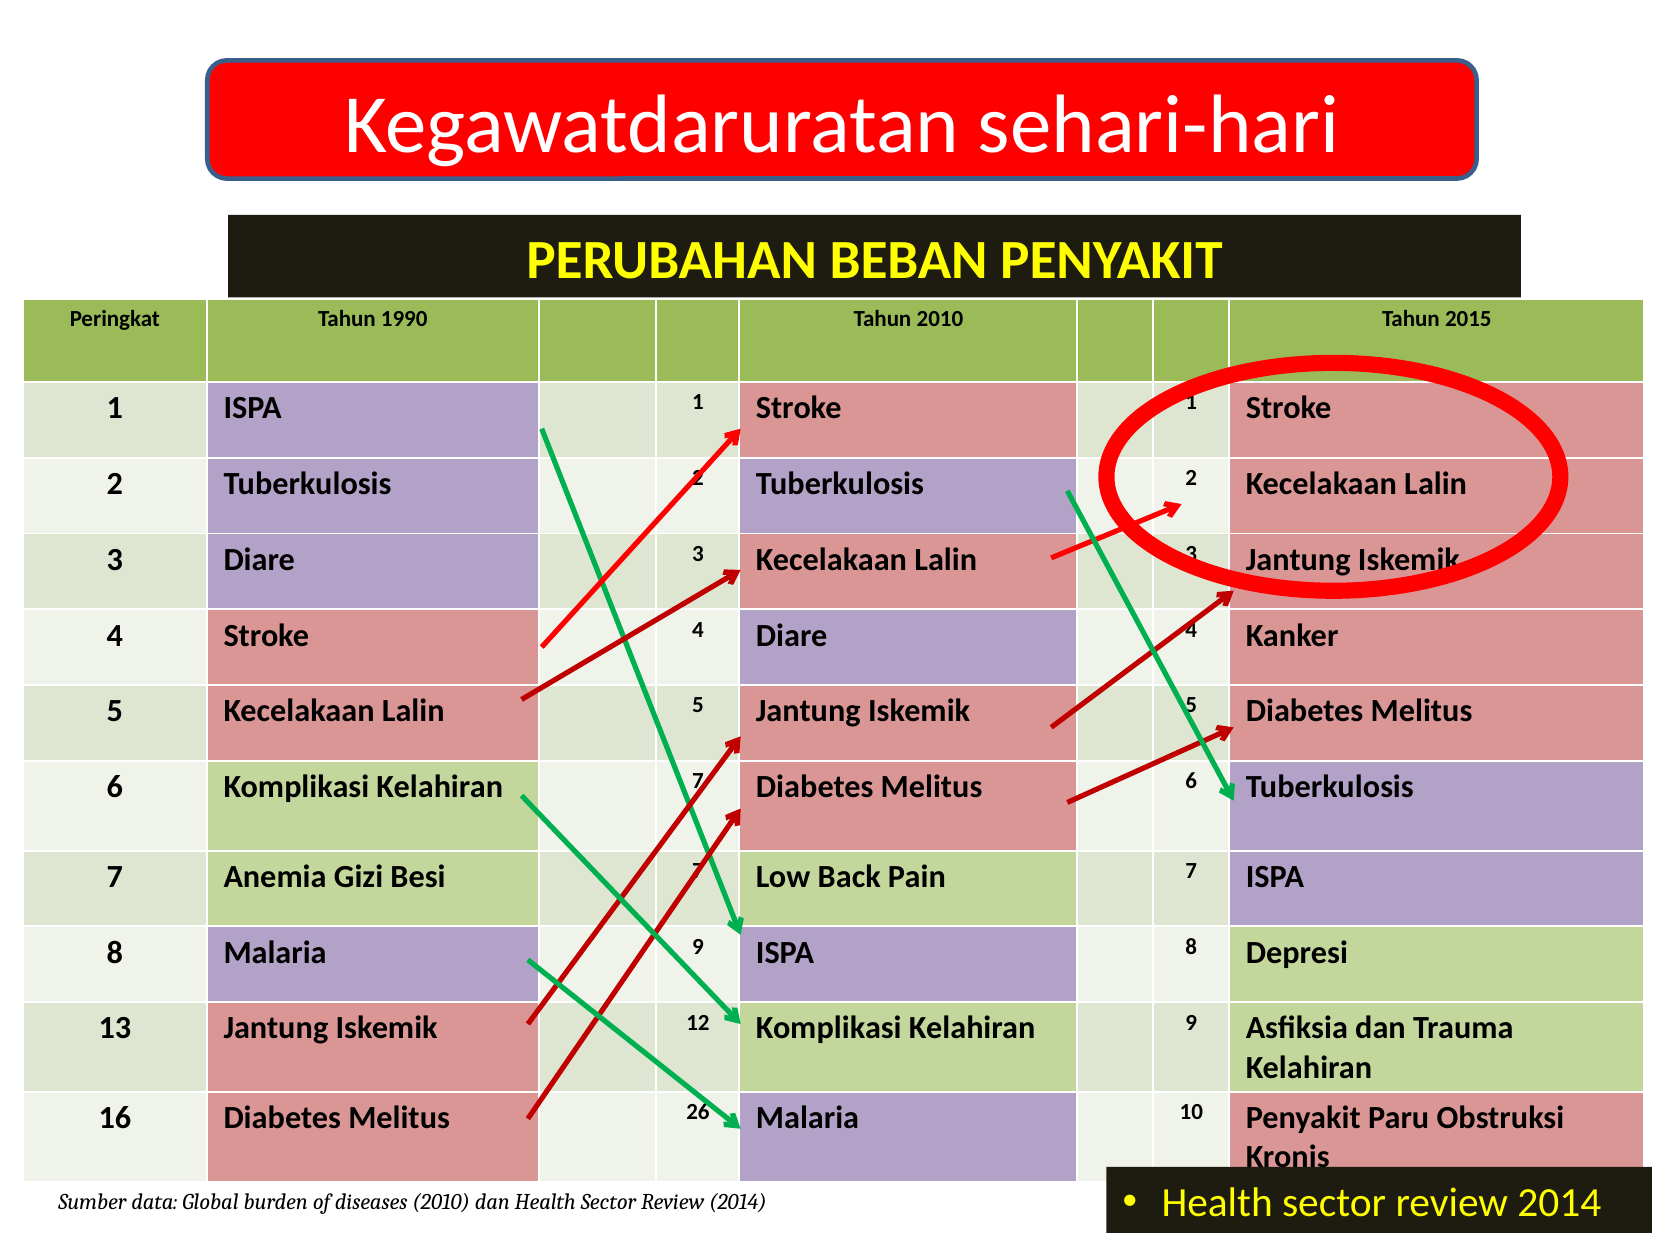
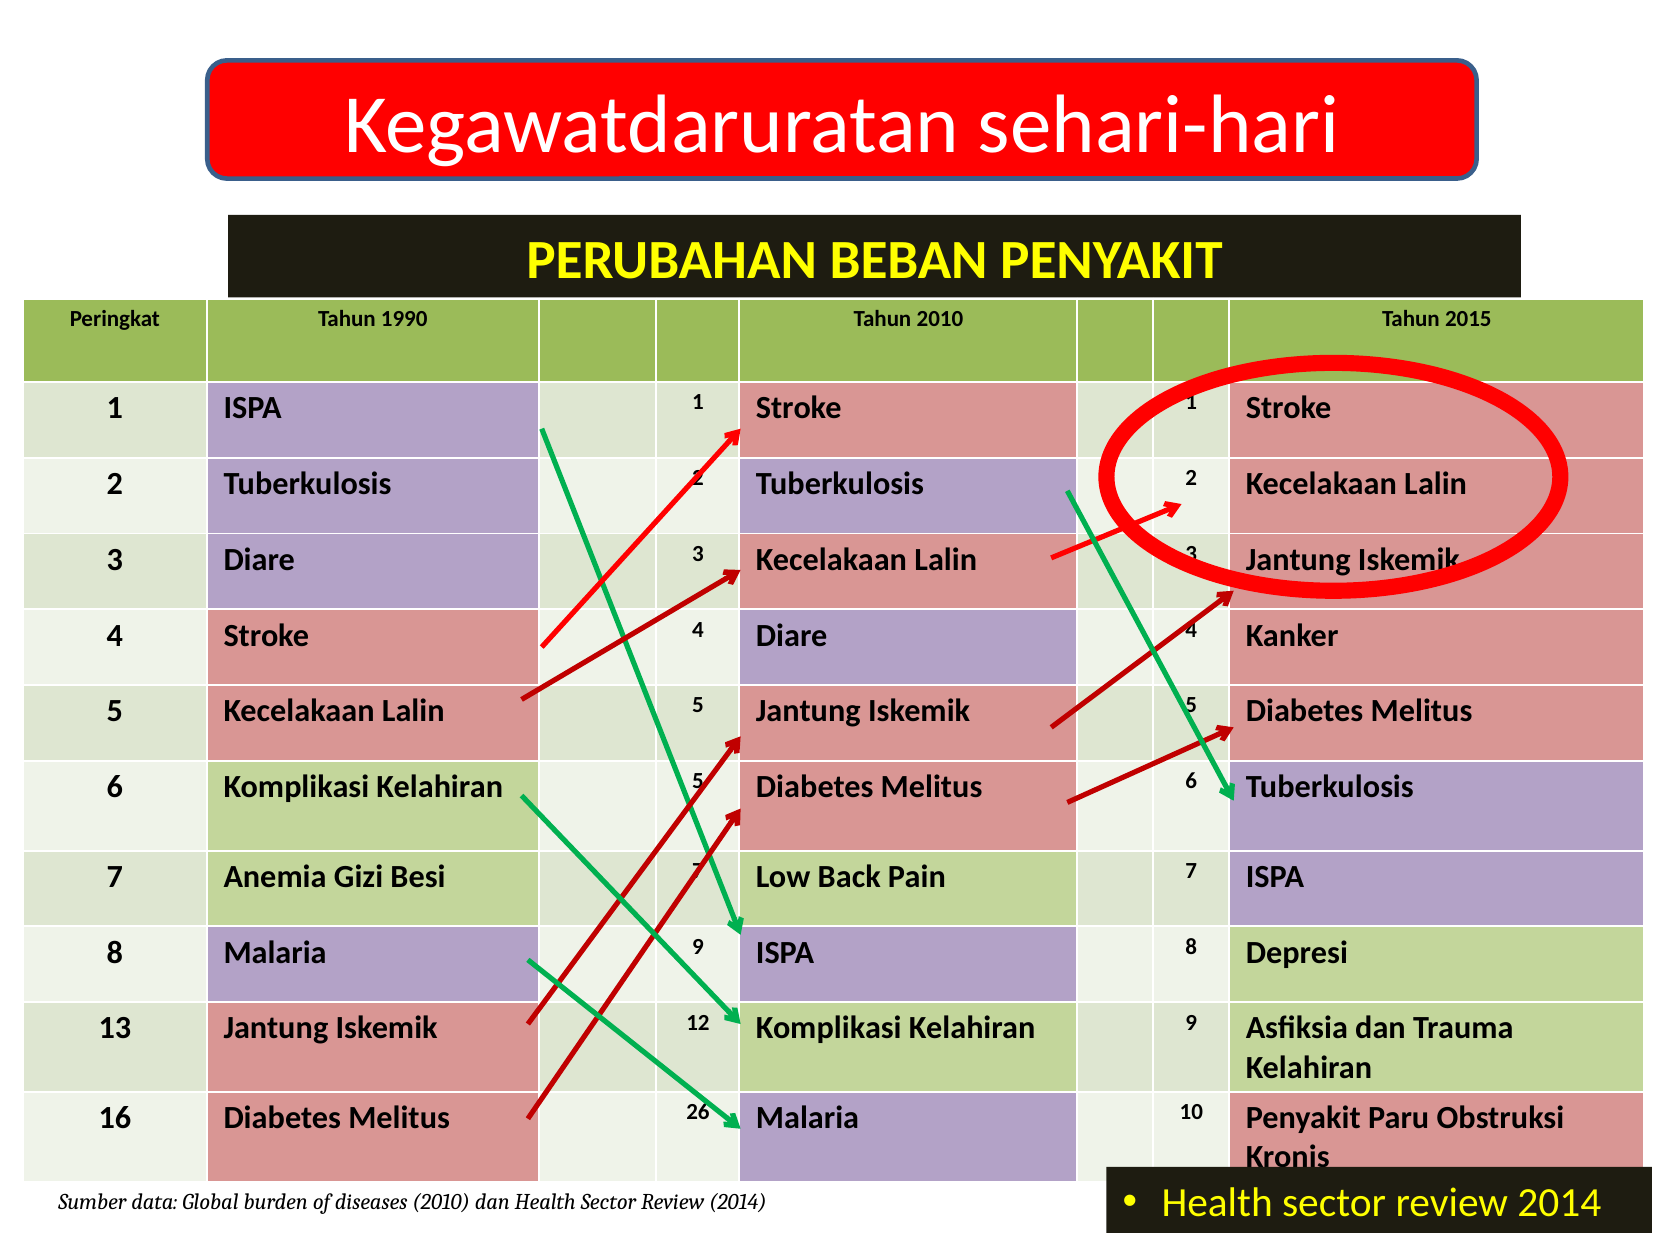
Kelahiran 7: 7 -> 5 (698, 781)
